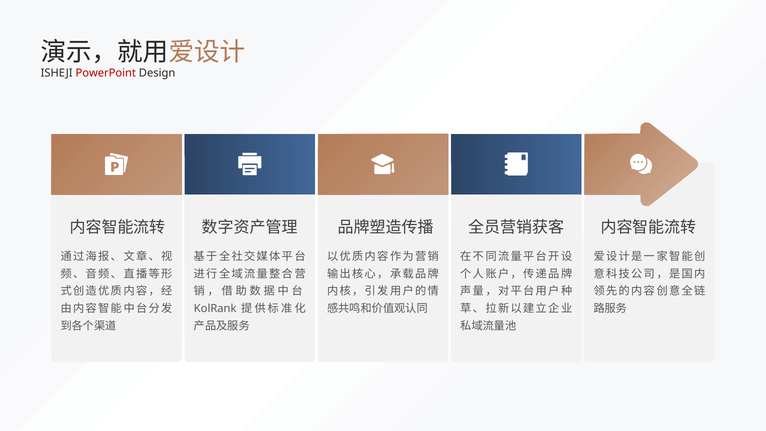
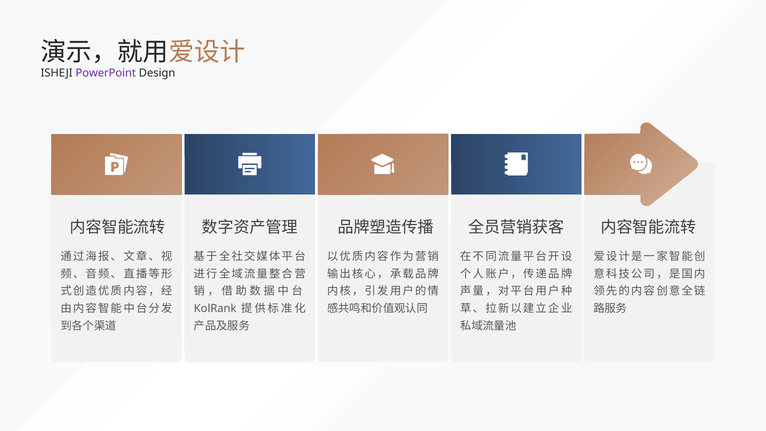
PowerPoint colour: red -> purple (106, 73)
